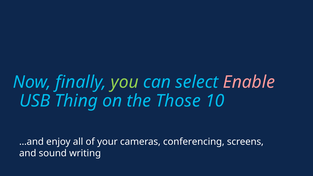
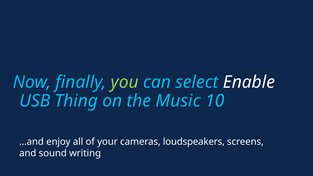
Enable colour: pink -> white (249, 82)
Those: Those -> Music (178, 101)
conferencing: conferencing -> loudspeakers (194, 142)
